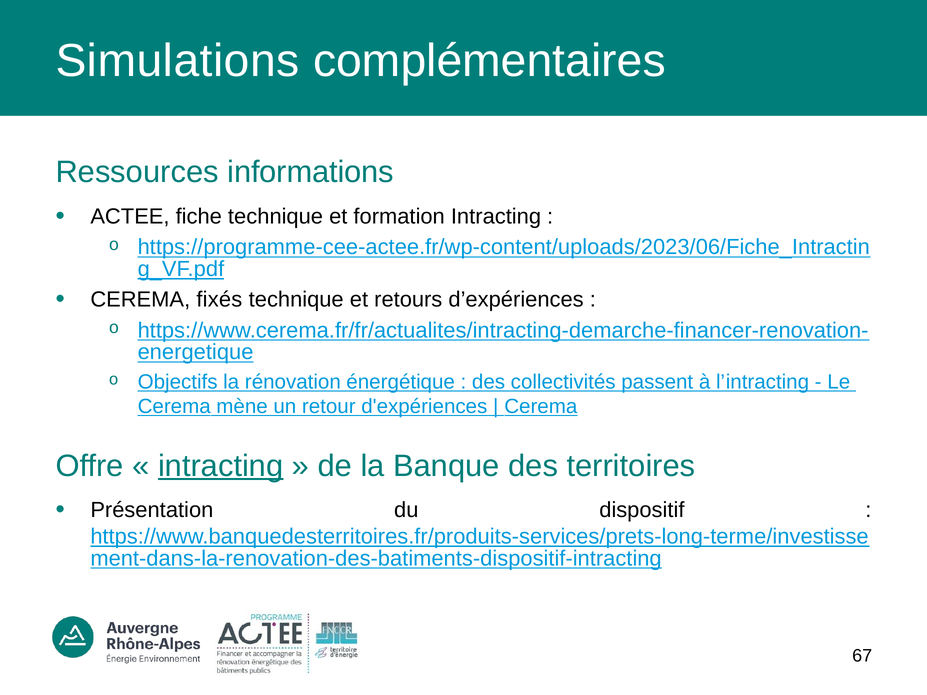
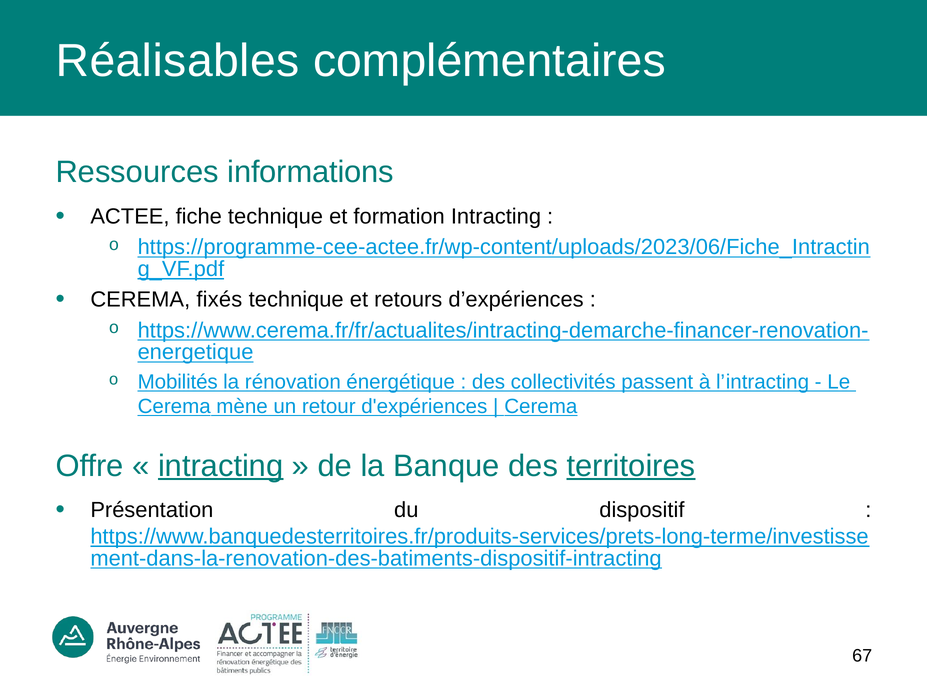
Simulations: Simulations -> Réalisables (178, 61)
Objectifs: Objectifs -> Mobilités (178, 382)
territoires underline: none -> present (631, 466)
